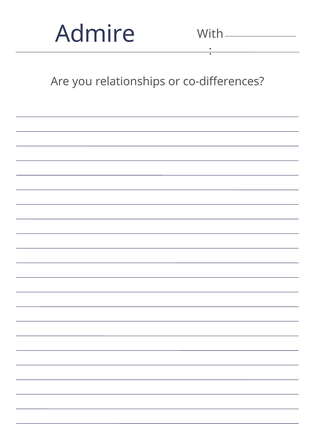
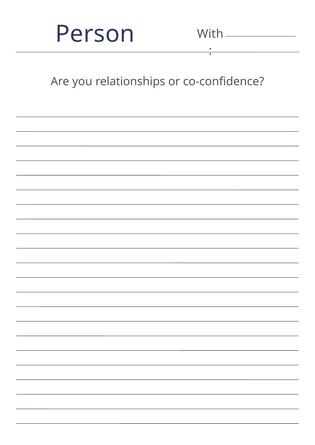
Admire: Admire -> Person (95, 34)
co-differences: co-differences -> co-confidence (224, 82)
